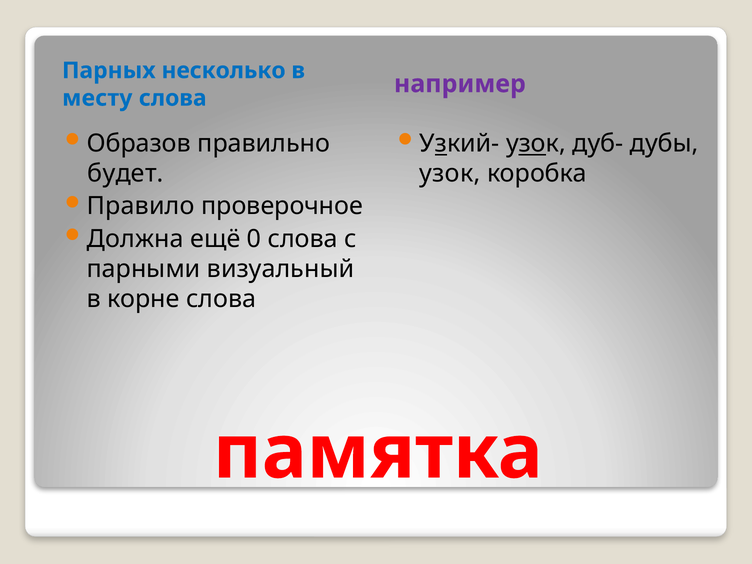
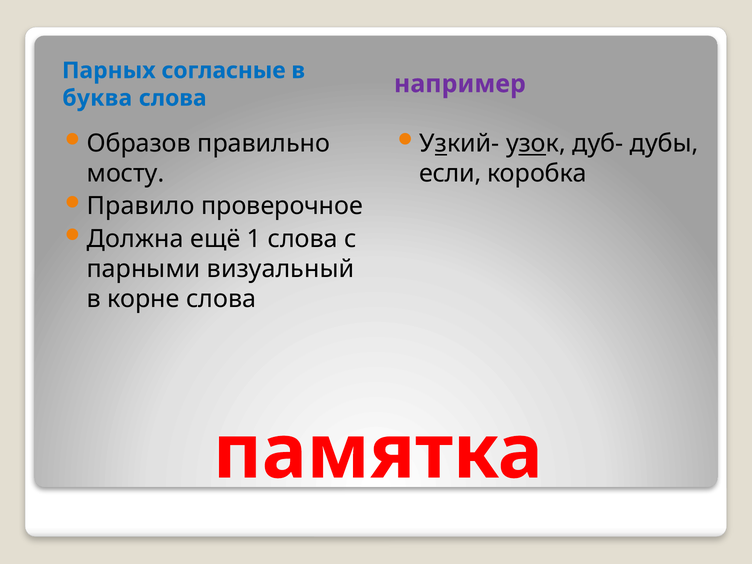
несколько: несколько -> согласные (224, 71)
месту: месту -> буква (97, 98)
будет: будет -> мосту (126, 173)
узок: узок -> если (450, 173)
0: 0 -> 1 (254, 239)
